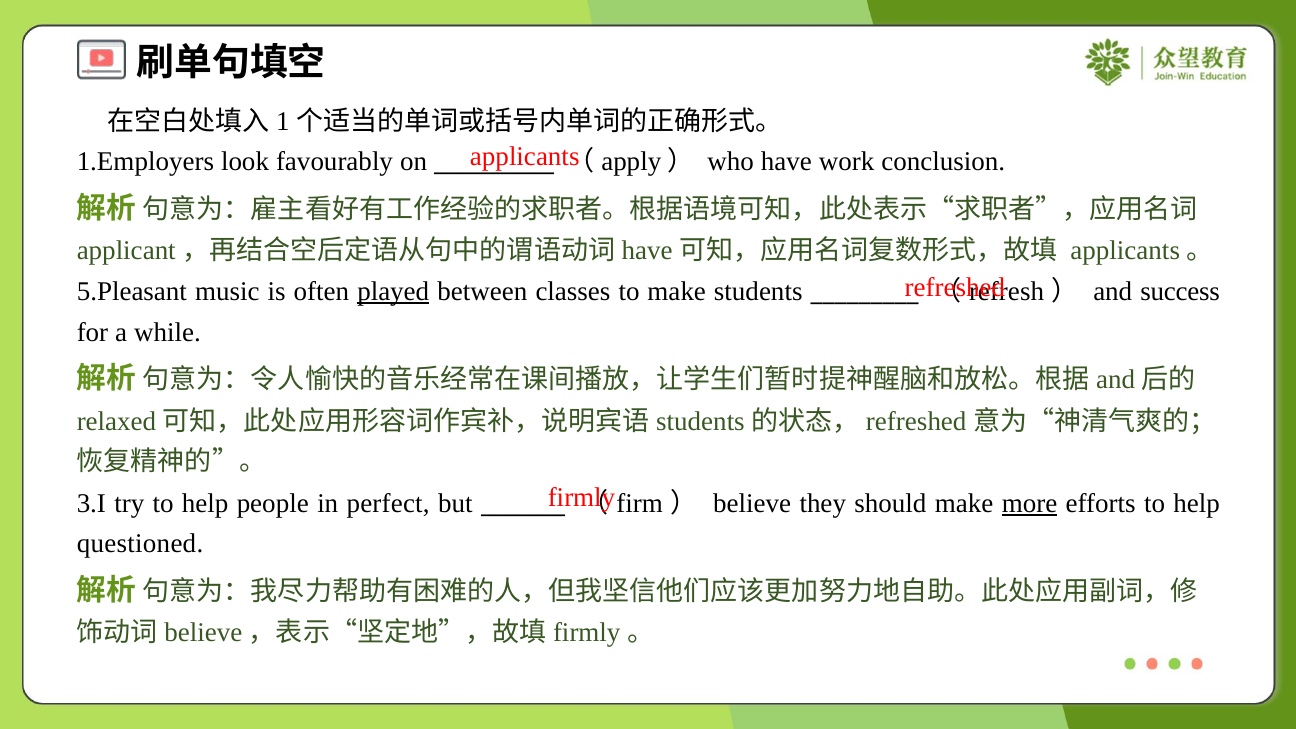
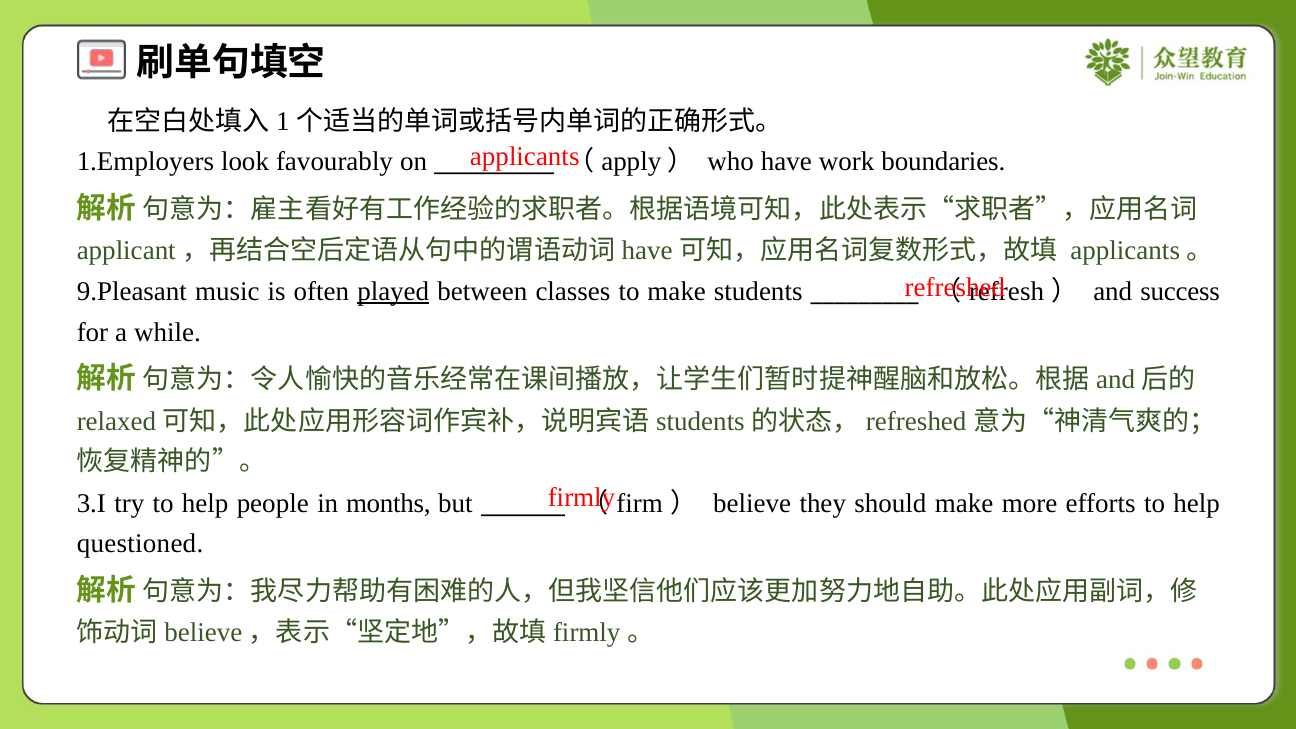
conclusion: conclusion -> boundaries (943, 162)
5.Pleasant: 5.Pleasant -> 9.Pleasant (132, 292)
perfect: perfect -> months (388, 503)
more underline: present -> none (1030, 503)
